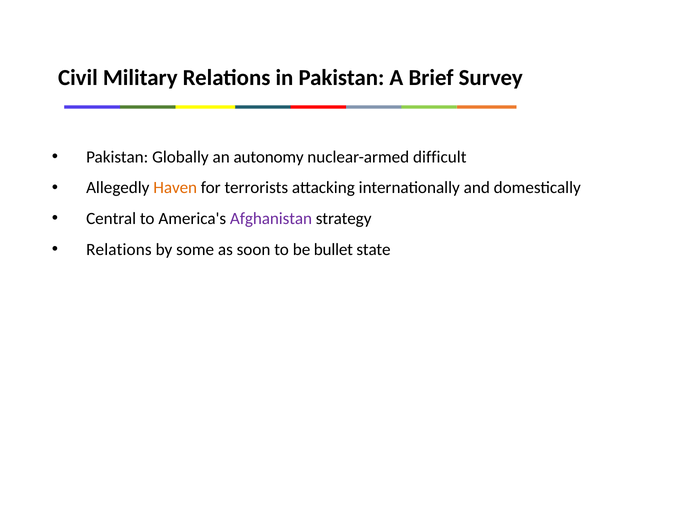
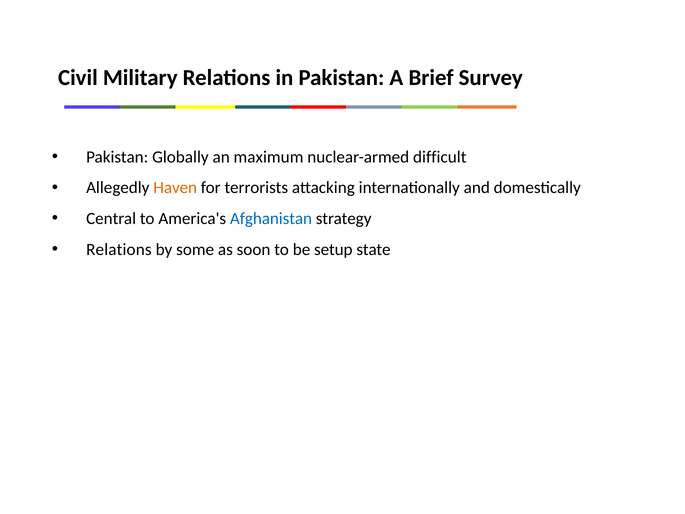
autonomy: autonomy -> maximum (268, 157)
Afghanistan colour: purple -> blue (271, 219)
bullet: bullet -> setup (333, 249)
